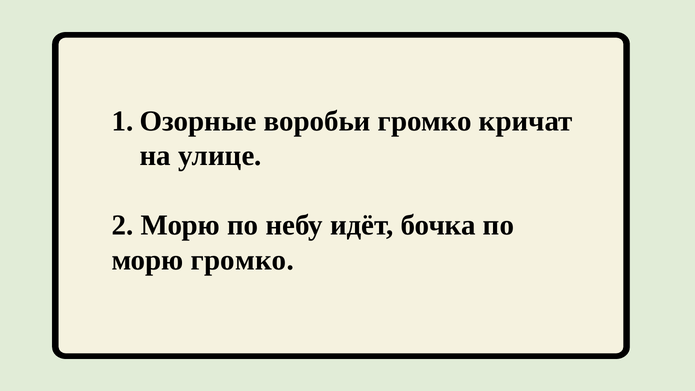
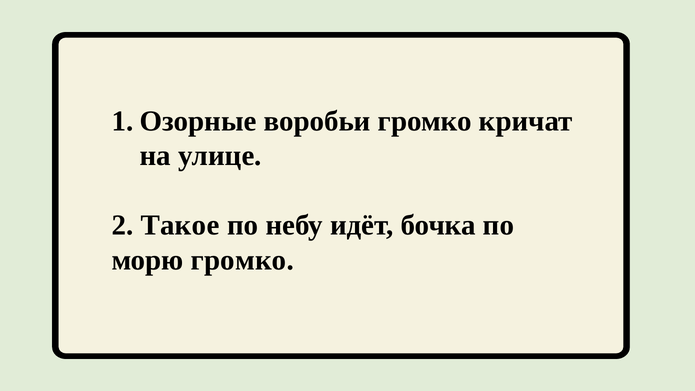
2 Морю: Морю -> Такое (180, 225)
